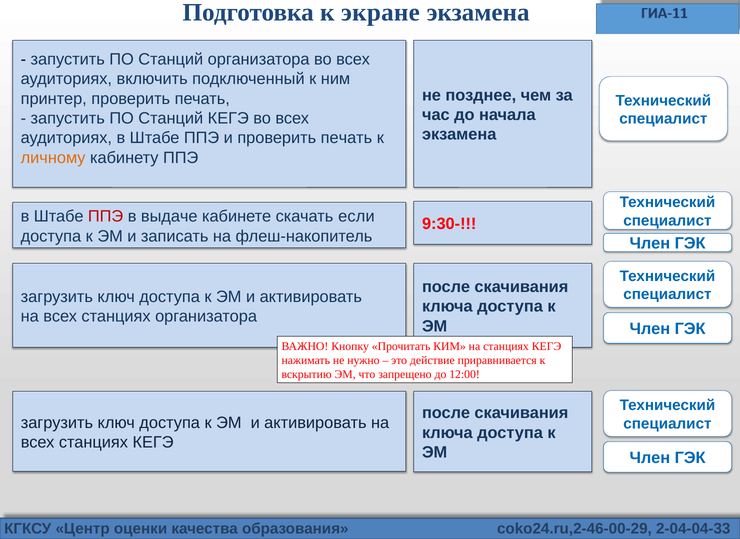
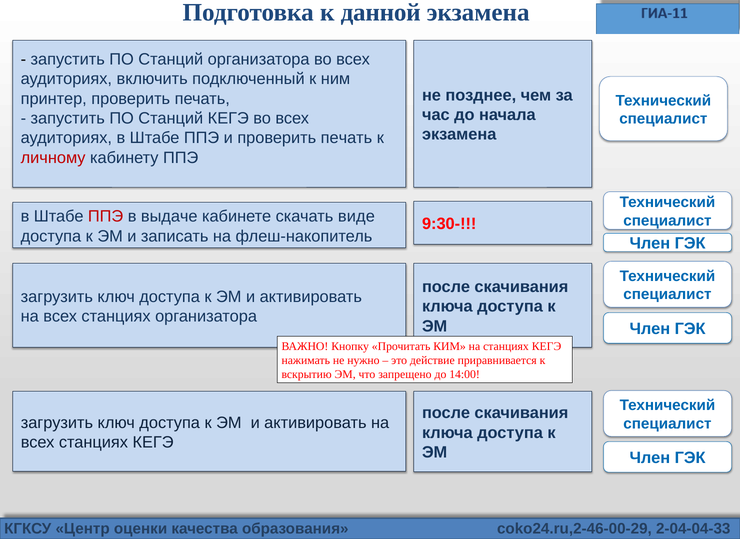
экране: экране -> данной (381, 12)
личному colour: orange -> red (53, 158)
если: если -> виде (356, 216)
12:00: 12:00 -> 14:00 (465, 374)
